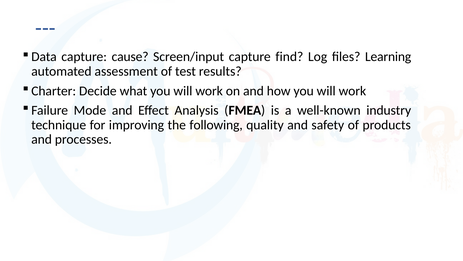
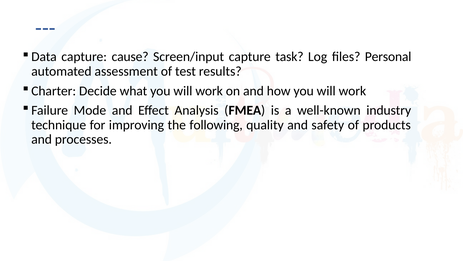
find: find -> task (289, 57)
Learning: Learning -> Personal (388, 57)
